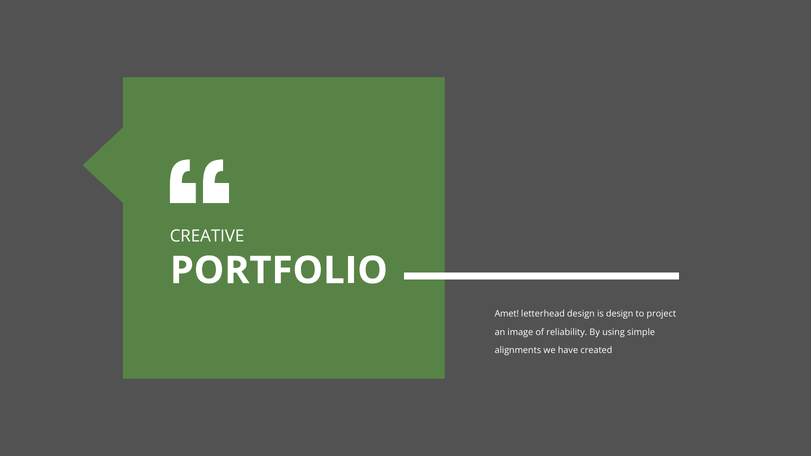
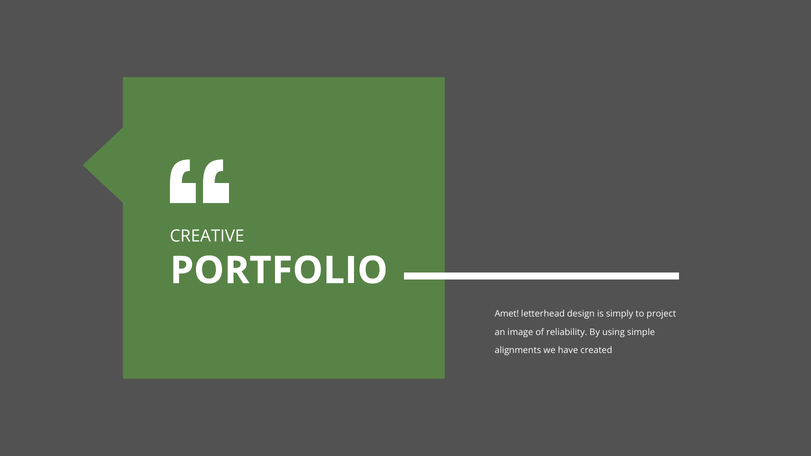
is design: design -> simply (620, 314)
